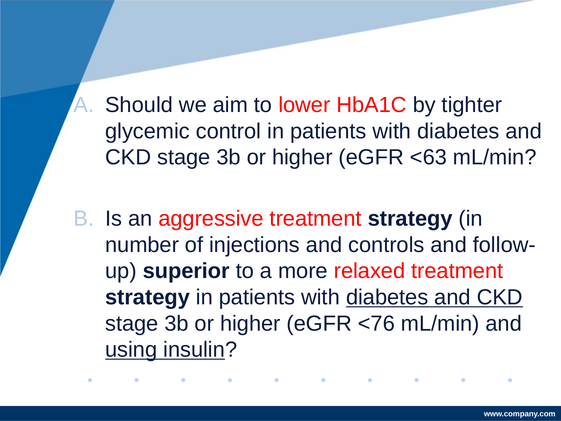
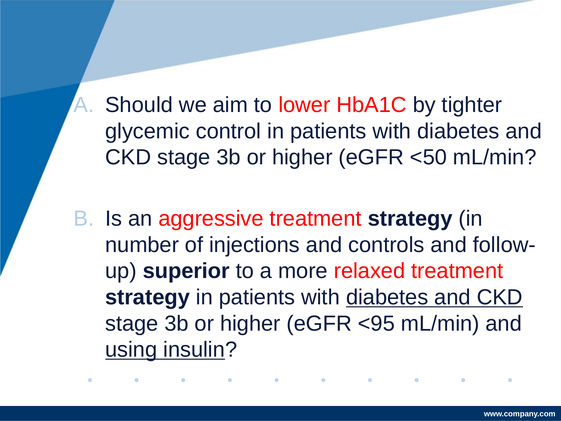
<63: <63 -> <50 (428, 157)
<76: <76 -> <95 (376, 323)
